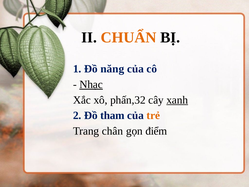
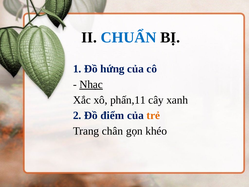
CHUẨN colour: orange -> blue (129, 37)
năng: năng -> hứng (112, 69)
phấn,32: phấn,32 -> phấn,11 (128, 100)
xanh underline: present -> none (177, 100)
tham: tham -> điểm (112, 115)
điểm: điểm -> khéo (156, 131)
